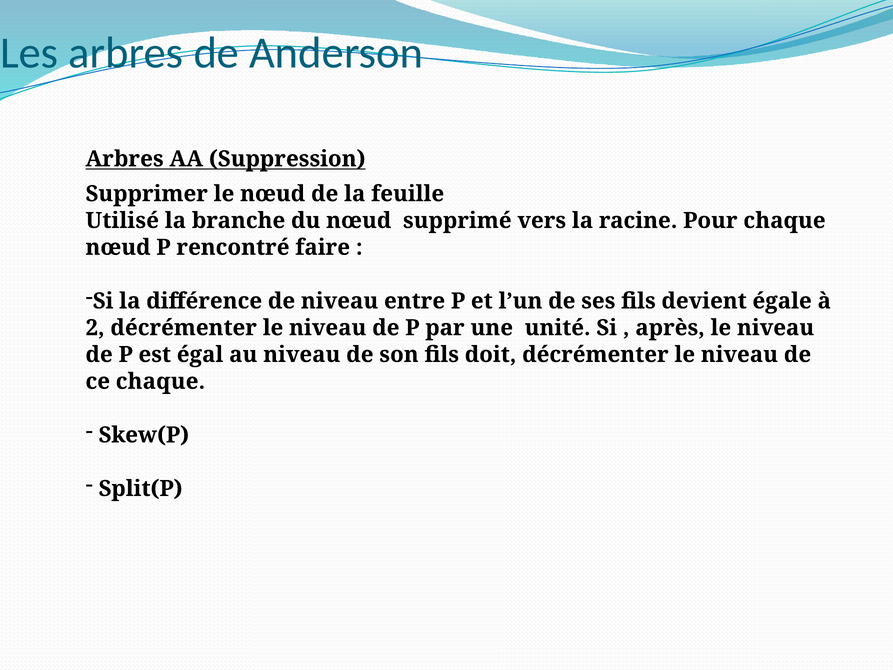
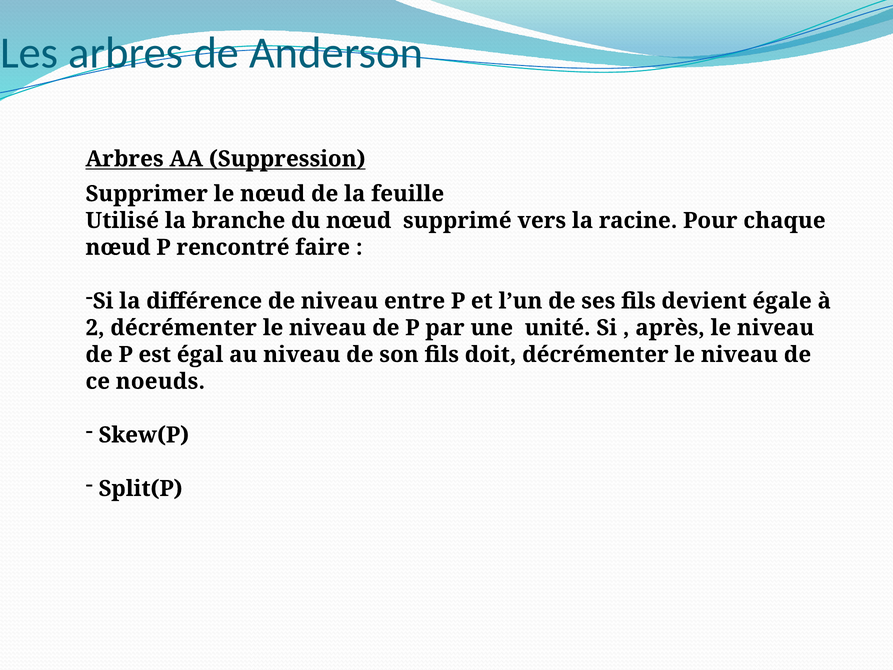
ce chaque: chaque -> noeuds (160, 381)
